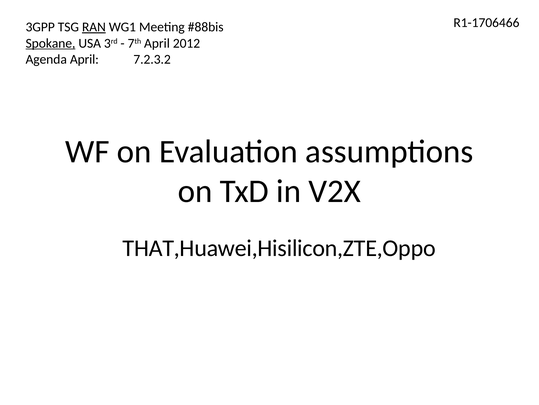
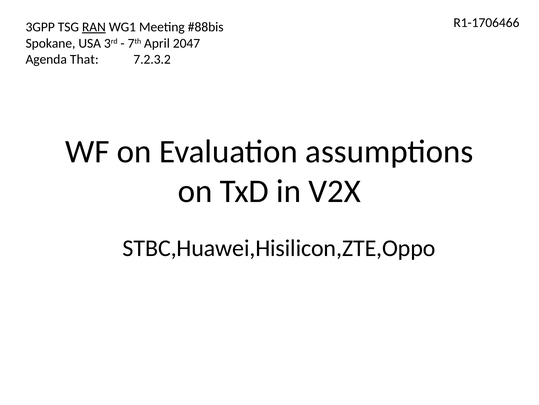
Spokane underline: present -> none (50, 43)
2012: 2012 -> 2047 (186, 43)
Agenda April: April -> That (84, 59)
THAT,Huawei,Hisilicon,ZTE,Oppo: THAT,Huawei,Hisilicon,ZTE,Oppo -> STBC,Huawei,Hisilicon,ZTE,Oppo (279, 248)
